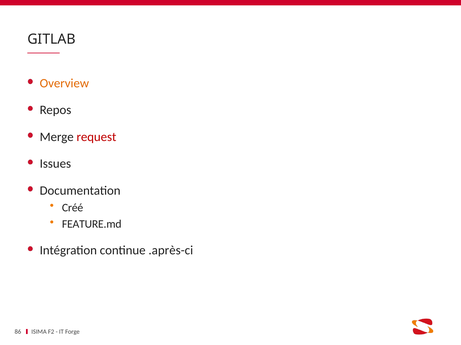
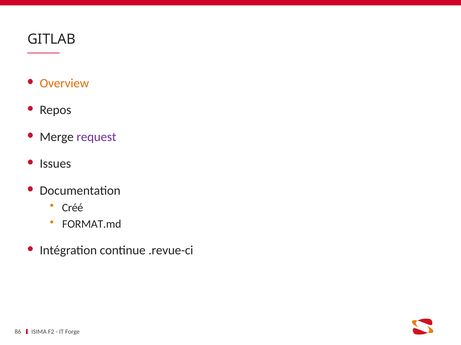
request colour: red -> purple (96, 137)
FEATURE.md: FEATURE.md -> FORMAT.md (92, 225)
.après-ci: .après-ci -> .revue-ci (171, 251)
